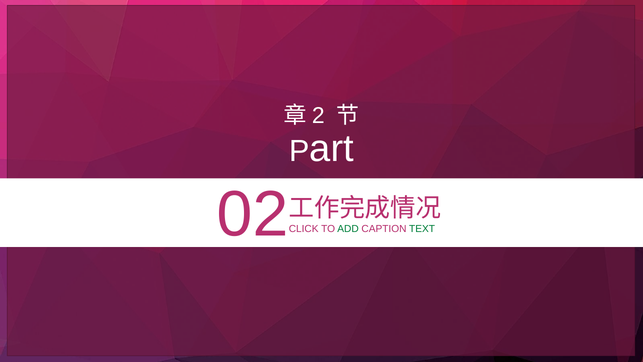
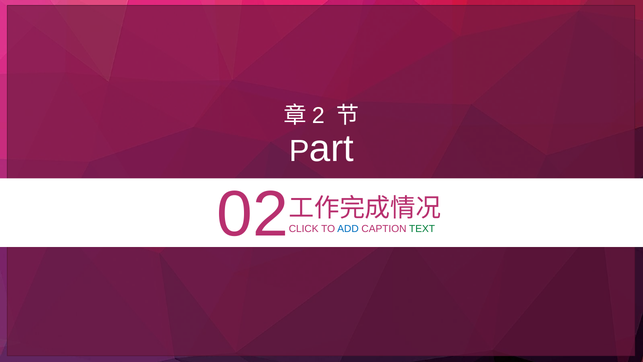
ADD colour: green -> blue (348, 229)
